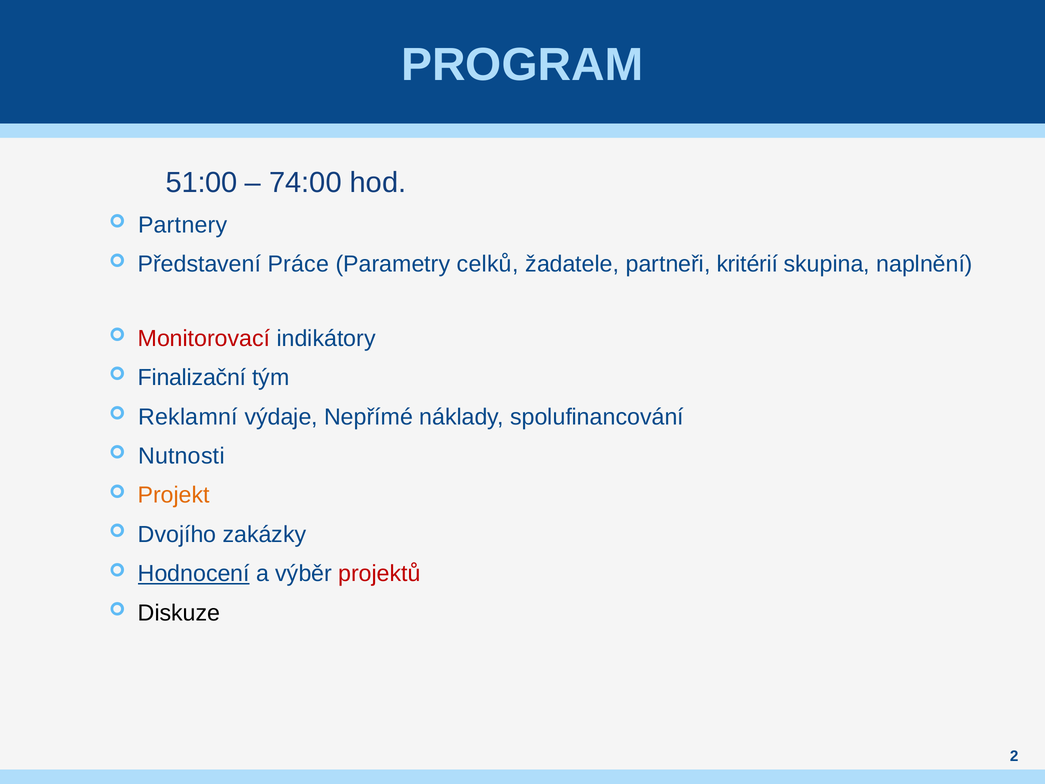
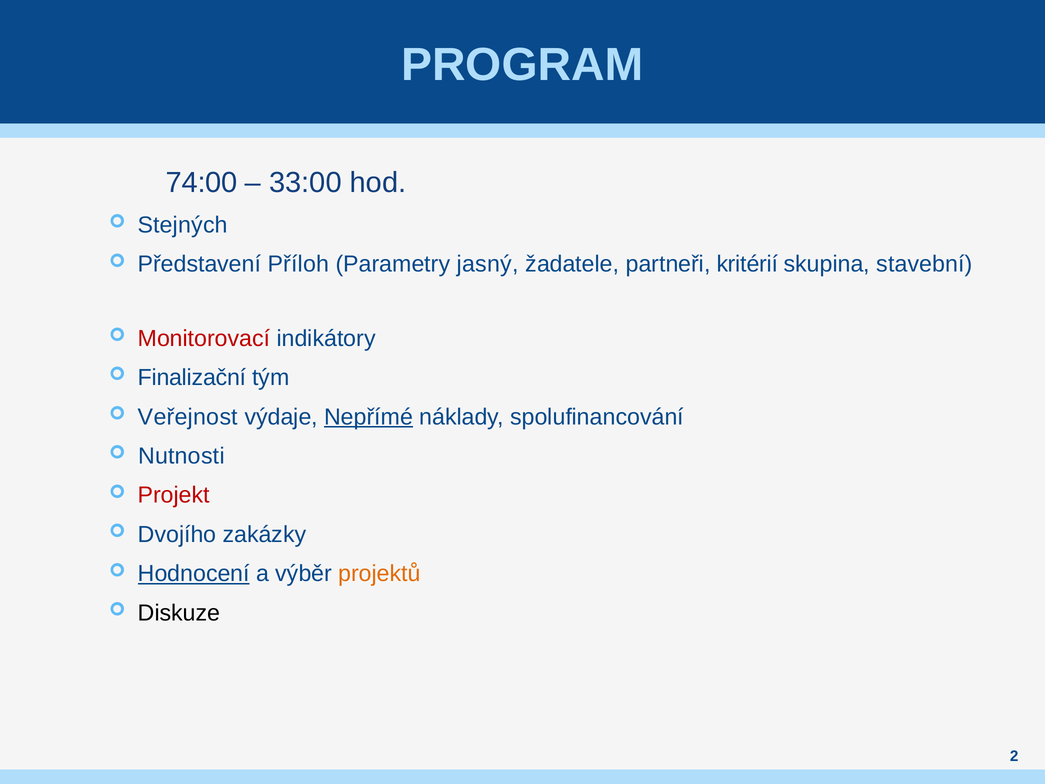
51:00: 51:00 -> 74:00 (202, 183)
74:00: 74:00 -> 33:00 (305, 183)
Partnery: Partnery -> Stejných (183, 225)
Práce: Práce -> Příloh (298, 264)
celků: celků -> jasný (488, 264)
naplnění: naplnění -> stavební (924, 264)
Reklamní: Reklamní -> Veřejnost (188, 417)
Nepřímé underline: none -> present (369, 417)
Projekt colour: orange -> red (174, 495)
projektů colour: red -> orange (380, 574)
